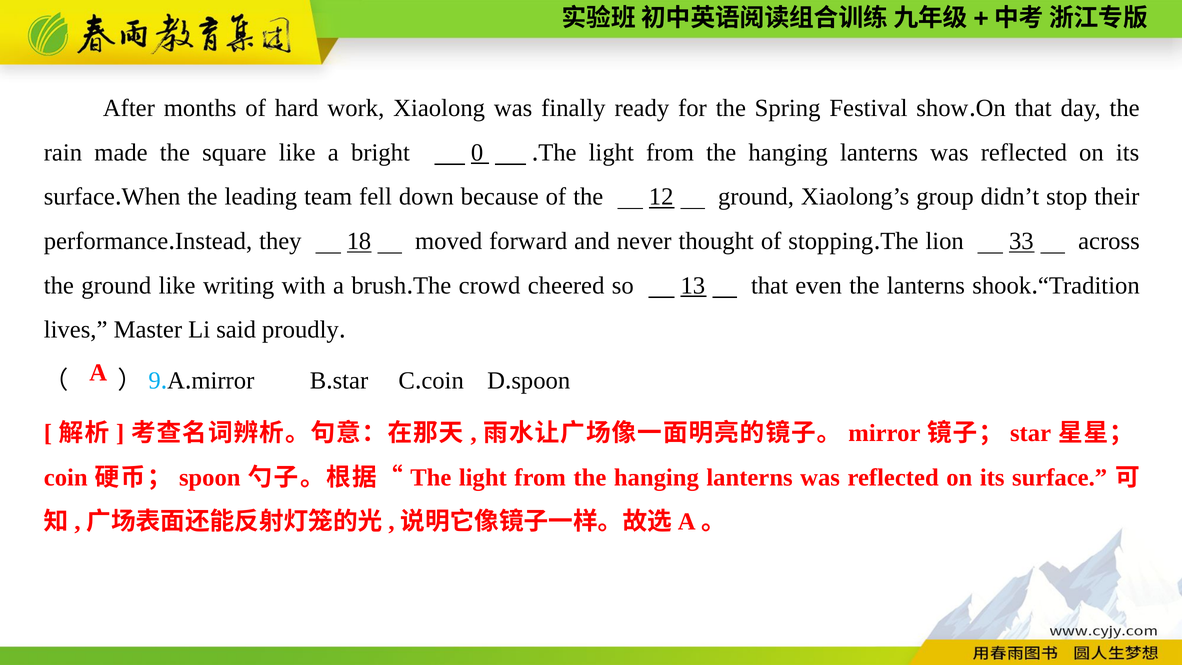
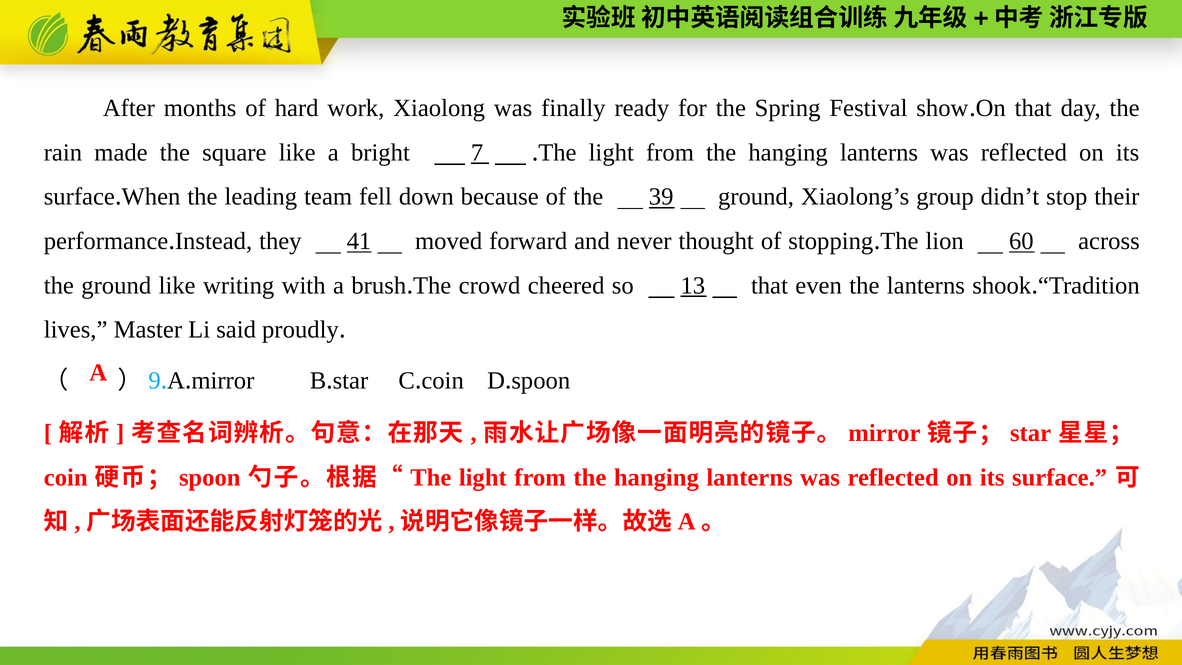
0: 0 -> 7 (477, 152)
12: 12 -> 39 (661, 197)
18: 18 -> 41 (359, 241)
33: 33 -> 60 (1021, 241)
